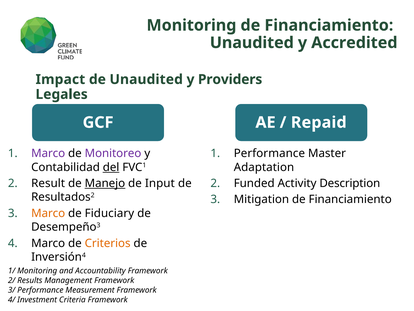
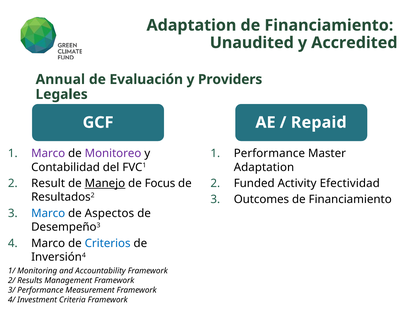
Monitoring: Monitoring -> Adaptation (191, 25)
Impact: Impact -> Annual (60, 79)
de Unaudited: Unaudited -> Evaluación (146, 79)
del underline: present -> none (111, 167)
Input: Input -> Focus (160, 183)
Description: Description -> Efectividad (350, 183)
Mitigation: Mitigation -> Outcomes (261, 199)
Marco colour: orange -> blue (48, 213)
Fiduciary: Fiduciary -> Aspectos (109, 213)
Criterios colour: orange -> blue (108, 243)
